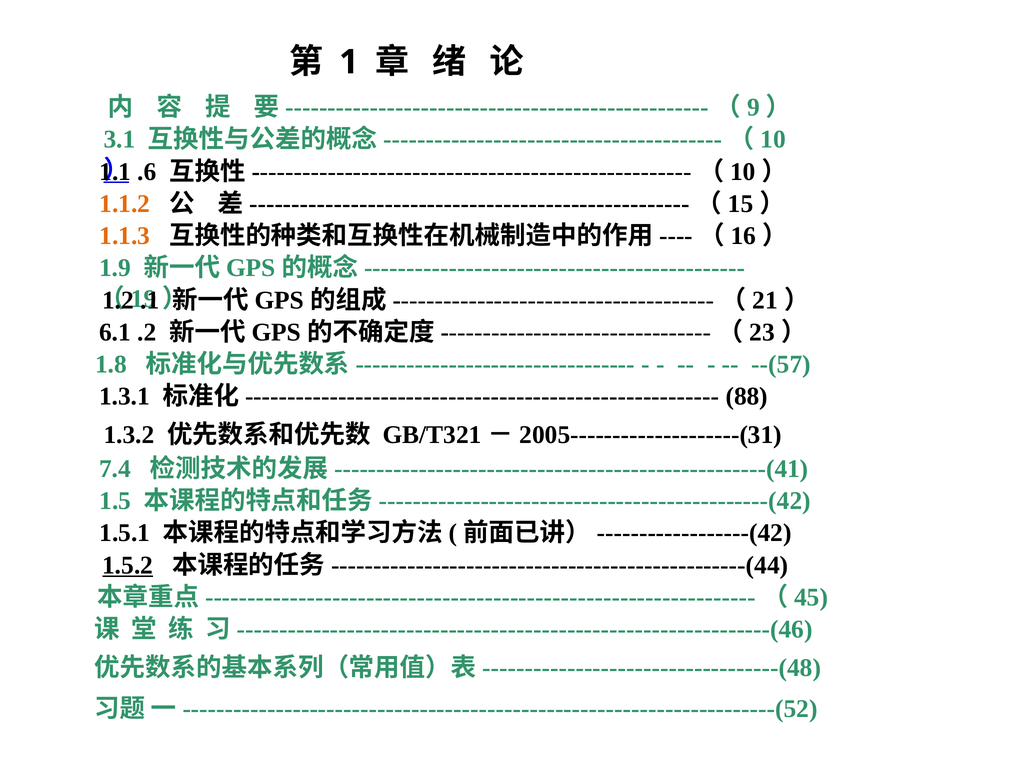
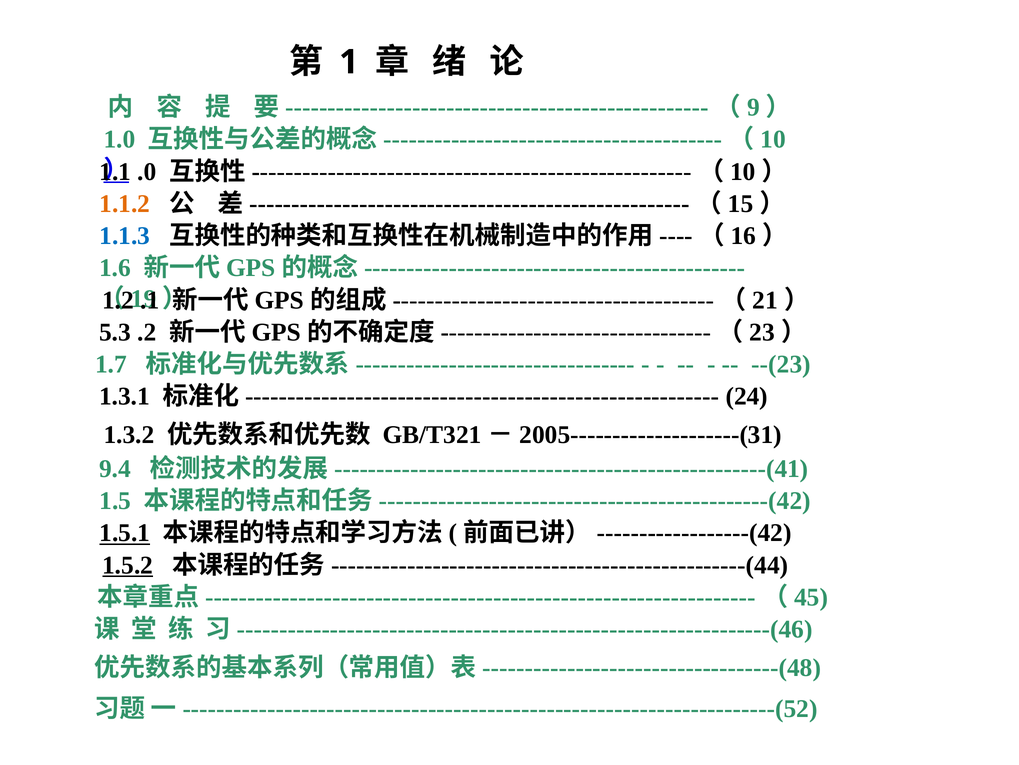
3.1: 3.1 -> 1.0 (120, 139)
.6: .6 -> .0 (147, 171)
1.1.3 colour: orange -> blue (125, 236)
1.9: 1.9 -> 1.6 (115, 268)
6.1: 6.1 -> 5.3 (115, 332)
1.8: 1.8 -> 1.7 (111, 364)
--(57: --(57 -> --(23 (781, 364)
88: 88 -> 24 (747, 396)
7.4: 7.4 -> 9.4 (115, 468)
1.5.1 underline: none -> present (125, 533)
